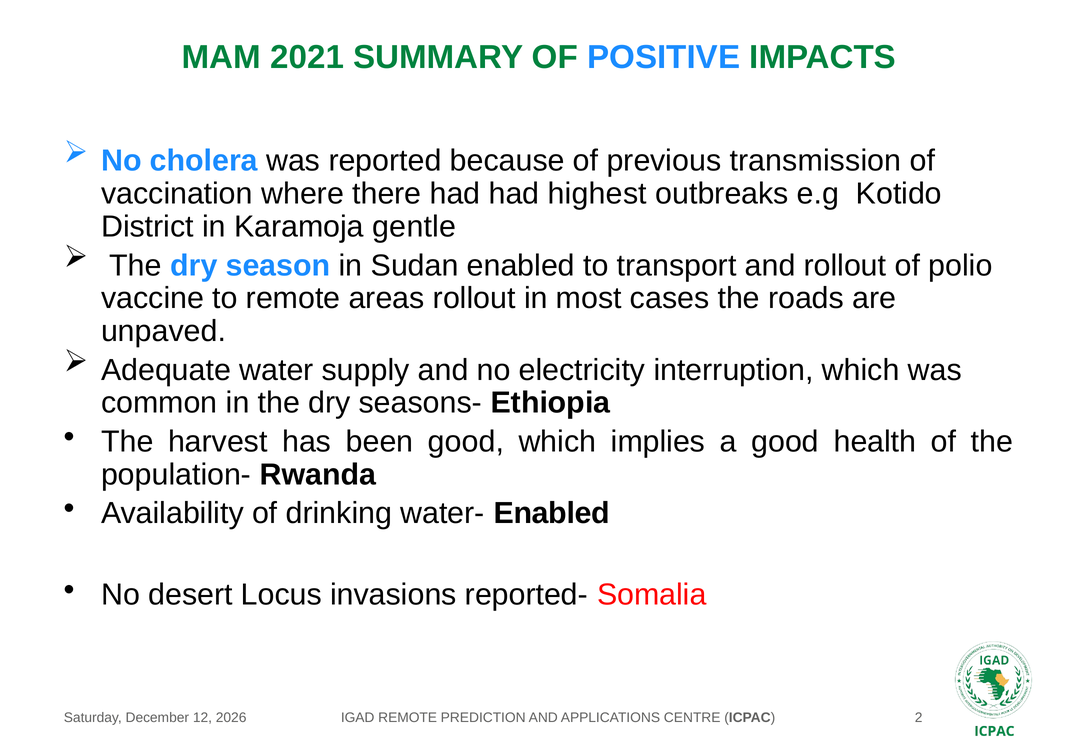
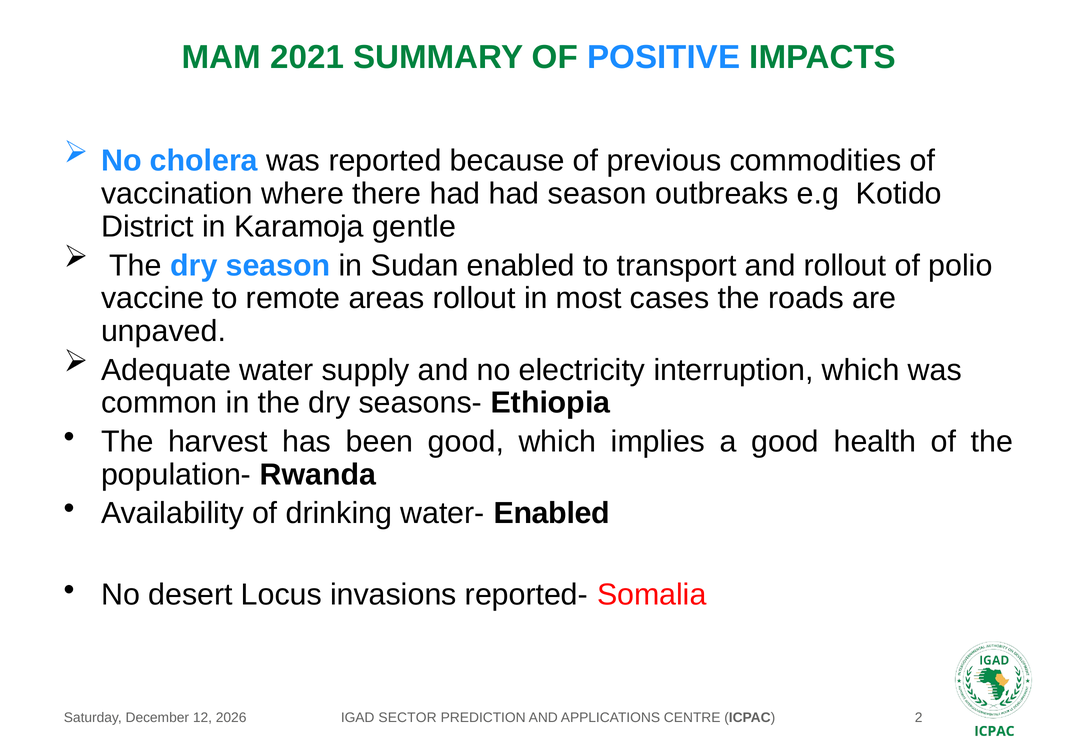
transmission: transmission -> commodities (815, 161)
had highest: highest -> season (597, 194)
IGAD REMOTE: REMOTE -> SECTOR (408, 717)
